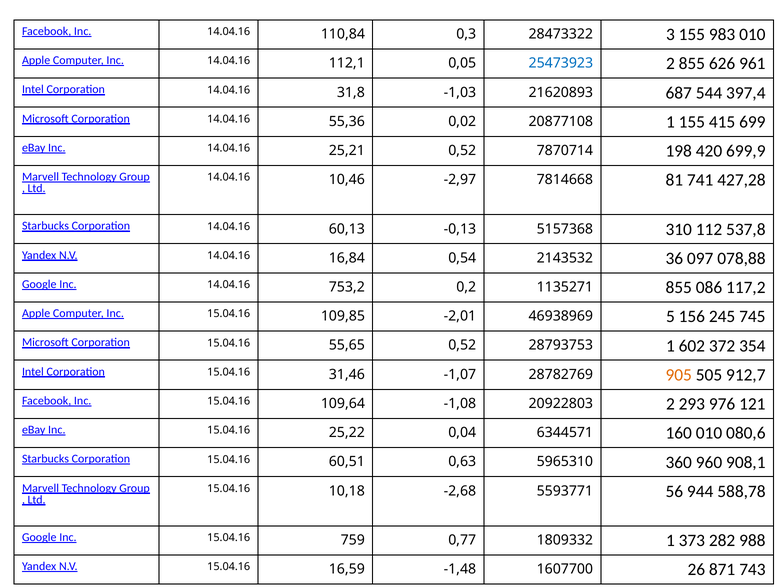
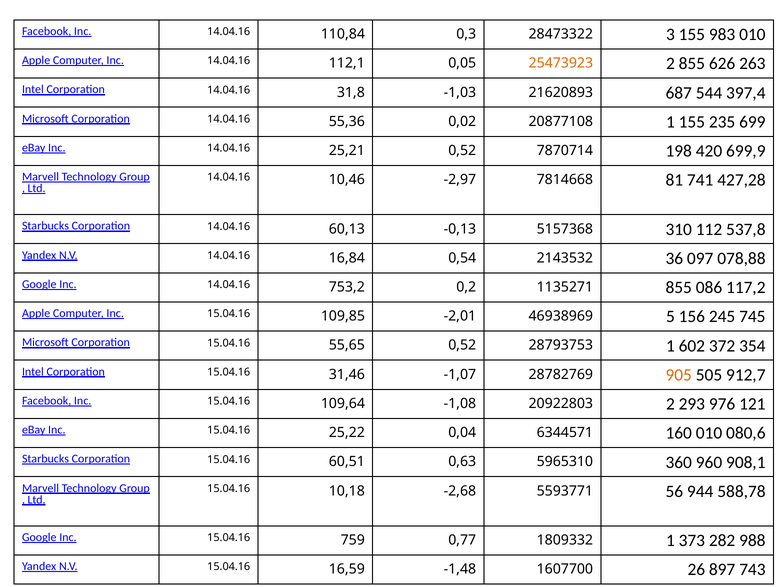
25473923 colour: blue -> orange (561, 63)
961: 961 -> 263 (752, 64)
415: 415 -> 235 (722, 122)
871: 871 -> 897 (722, 570)
